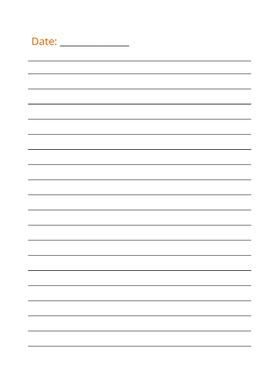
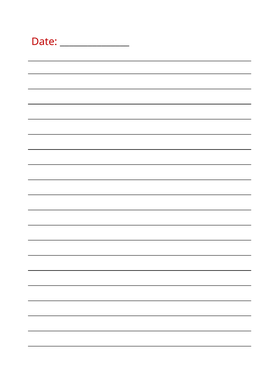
Date colour: orange -> red (44, 42)
